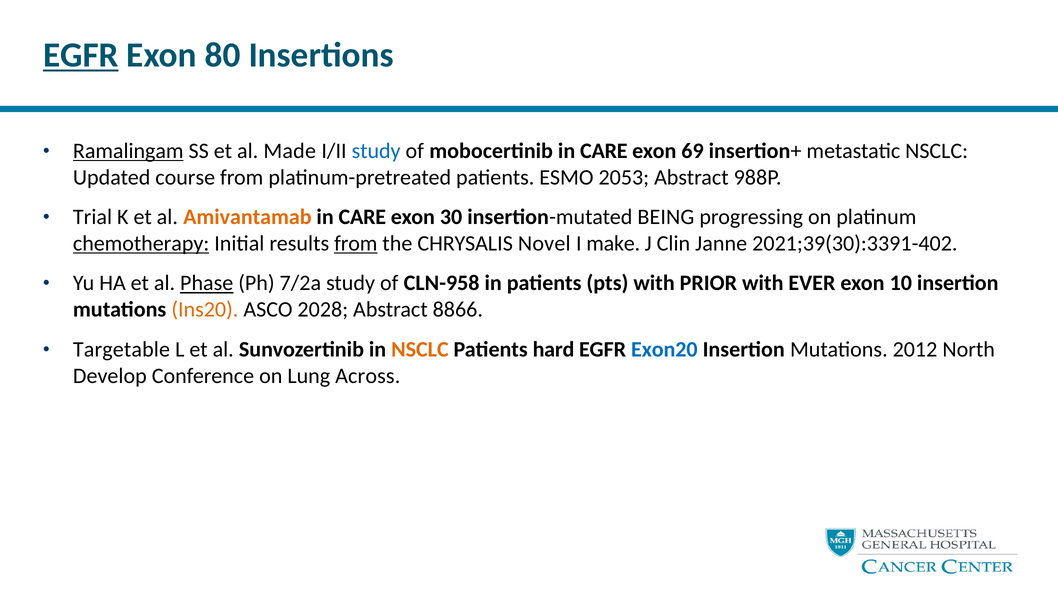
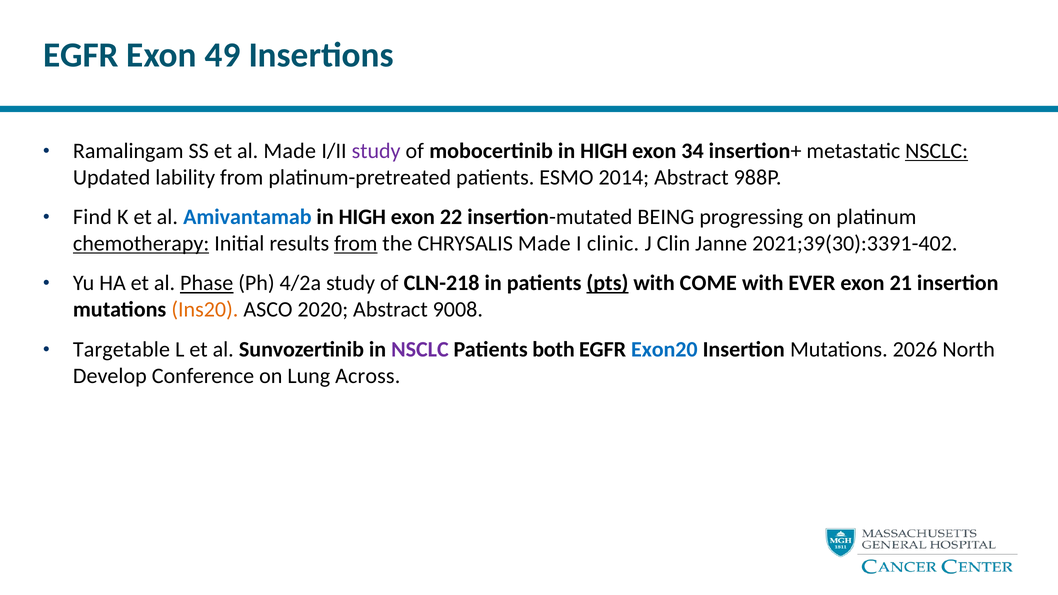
EGFR underline: present -> none (81, 55)
80: 80 -> 49 (223, 55)
Ramalingam underline: present -> none (128, 151)
study colour: blue -> purple (376, 151)
mobocertinib in CARE: CARE -> HIGH (604, 151)
69: 69 -> 34 (692, 151)
NSCLC underline: none -> present (937, 151)
course: course -> lability (185, 177)
2053: 2053 -> 2014 (624, 177)
Trial: Trial -> Find (92, 217)
Amivantamab colour: orange -> blue (247, 217)
CARE: CARE -> HIGH (362, 217)
30: 30 -> 22 (451, 217)
CHRYSALIS Novel: Novel -> Made (544, 244)
make: make -> clinic (613, 244)
7/2a: 7/2a -> 4/2a (300, 283)
CLN-958: CLN-958 -> CLN-218 (442, 283)
pts underline: none -> present (607, 283)
PRIOR: PRIOR -> COME (708, 283)
10: 10 -> 21 (901, 283)
2028: 2028 -> 2020 (323, 310)
8866: 8866 -> 9008 (458, 310)
NSCLC colour: orange -> purple (420, 349)
hard: hard -> both (553, 349)
2012: 2012 -> 2026 (915, 349)
